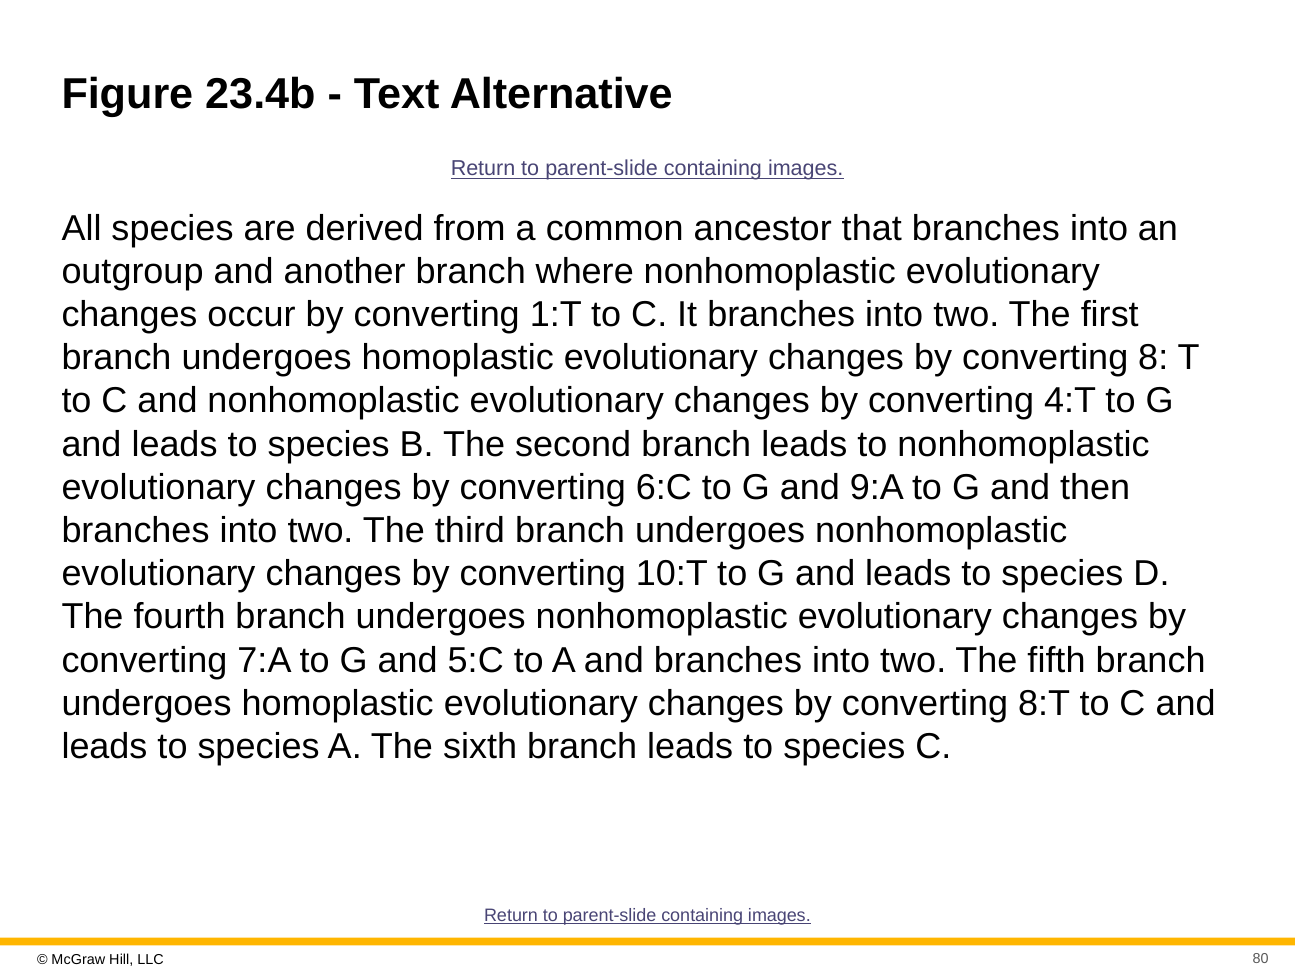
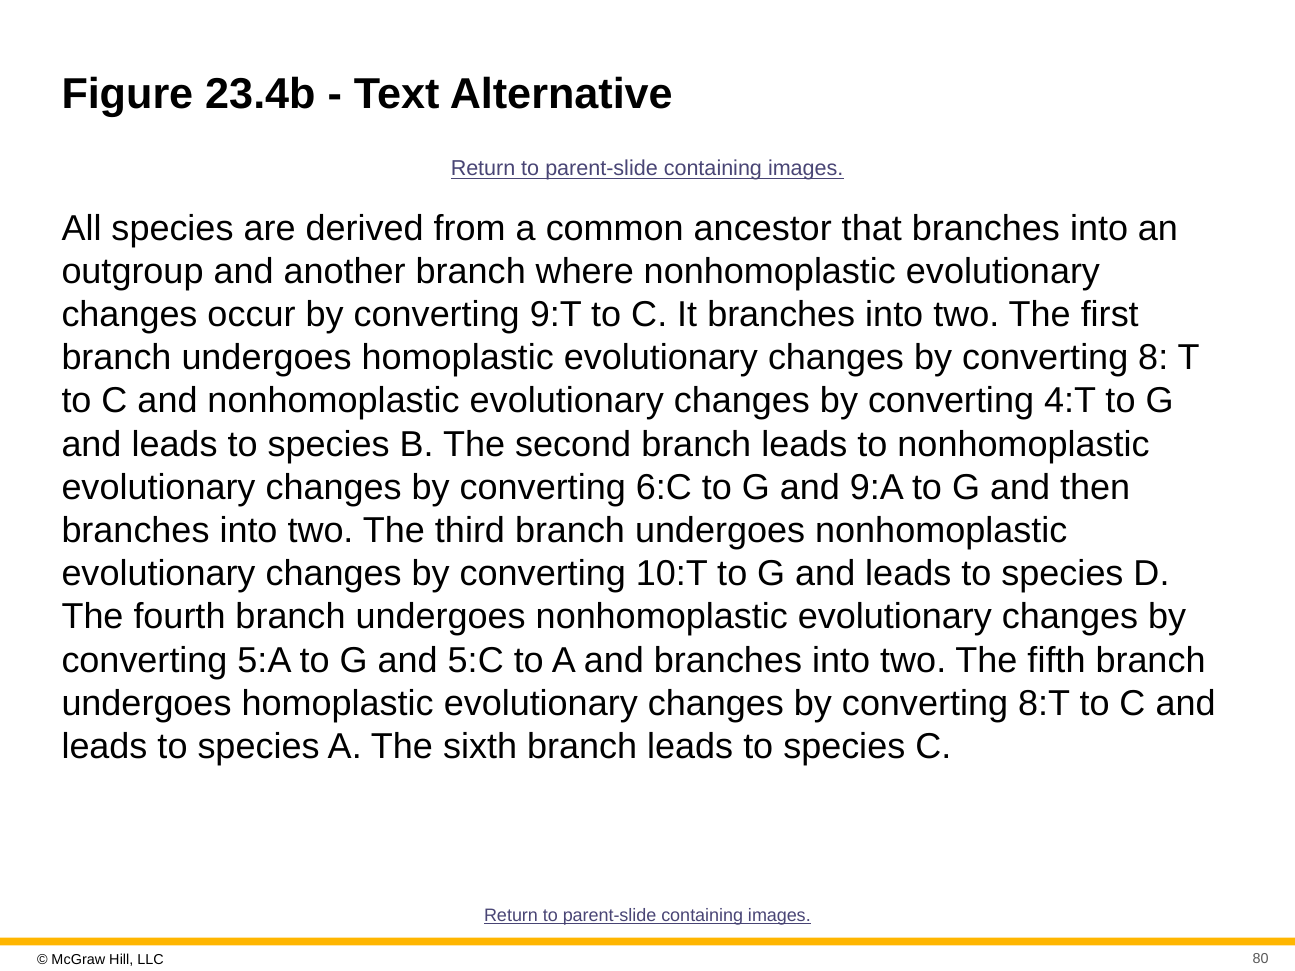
1:T: 1:T -> 9:T (556, 315)
7:A: 7:A -> 5:A (264, 660)
